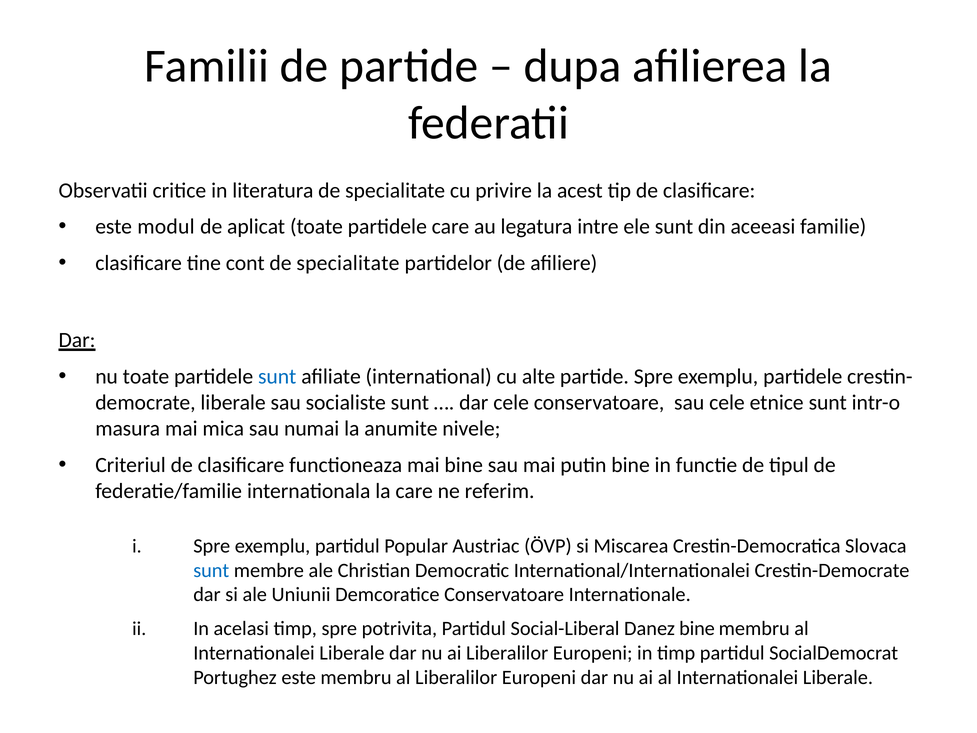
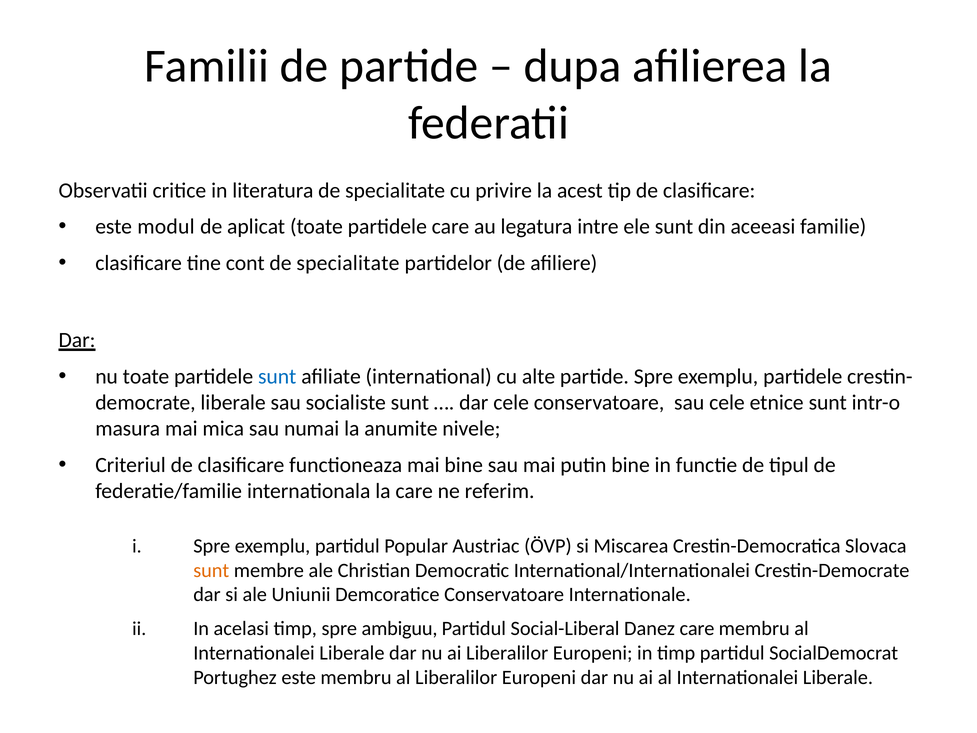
sunt colour: blue -> orange (211, 570)
potrivita: potrivita -> ambiguu (400, 628)
Danez bine: bine -> care (697, 628)
